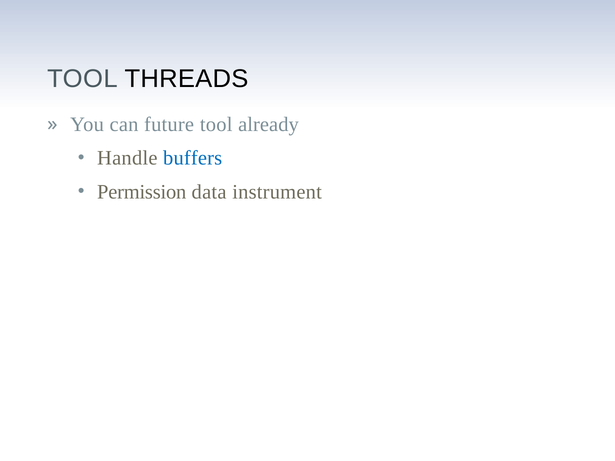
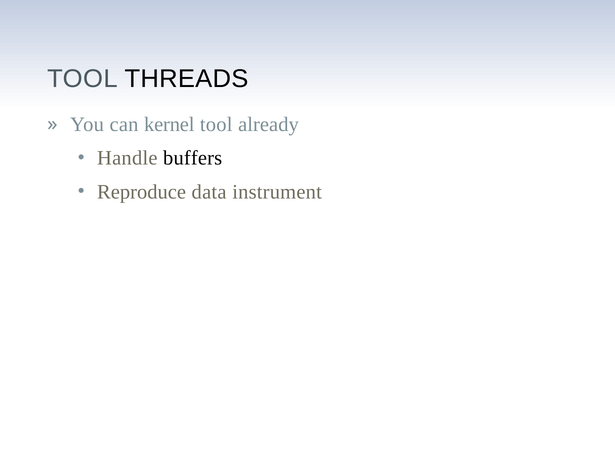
future: future -> kernel (169, 124)
buffers colour: blue -> black (193, 158)
Permission: Permission -> Reproduce (142, 192)
